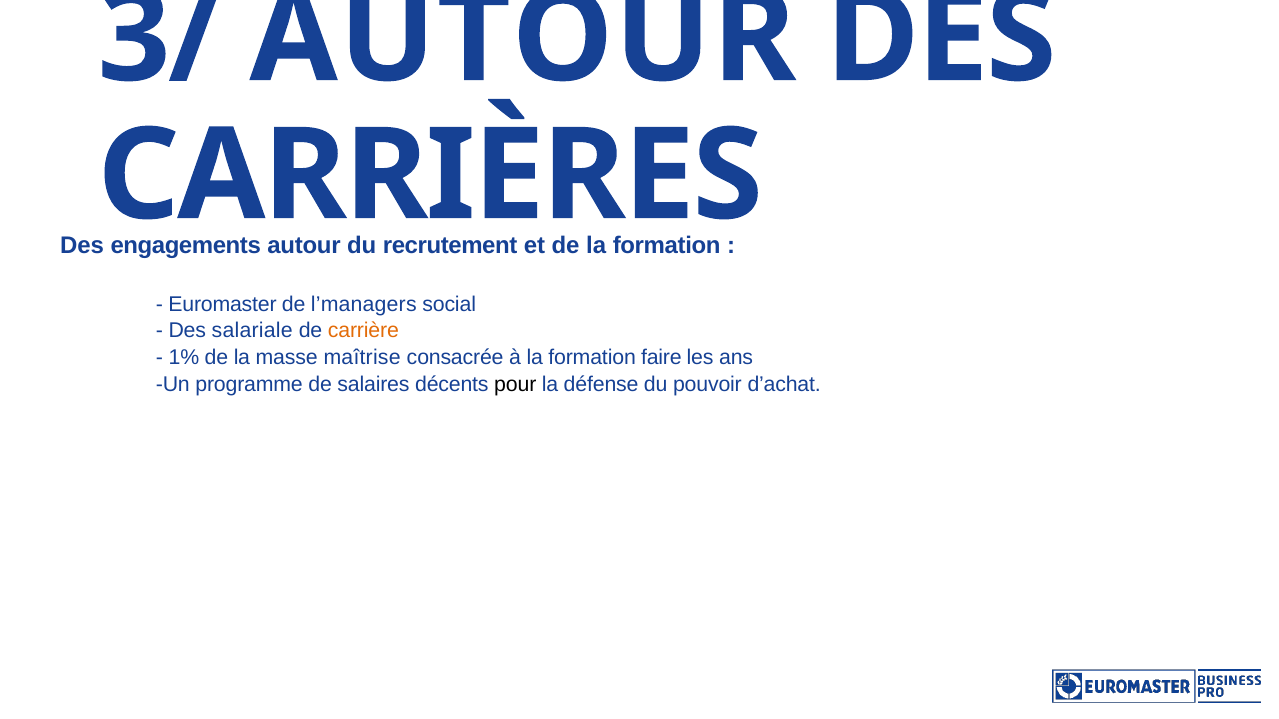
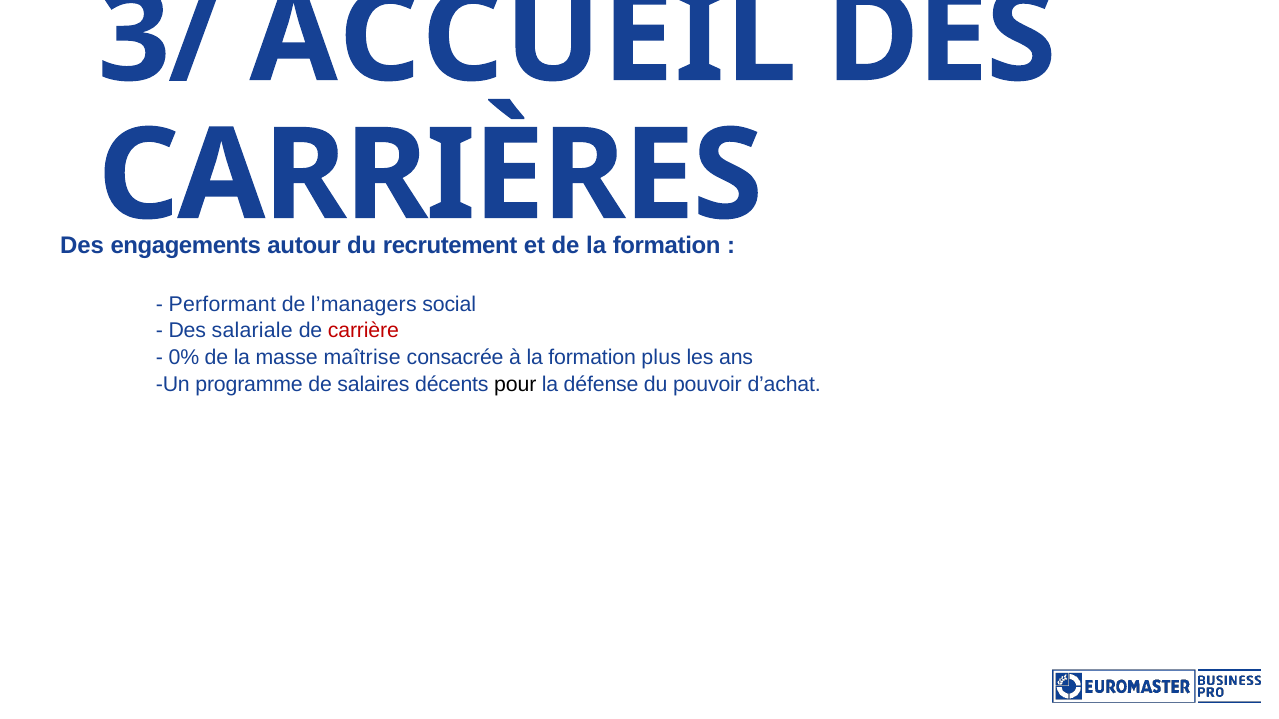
3/ AUTOUR: AUTOUR -> ACCUEIL (523, 38)
Euromaster: Euromaster -> Performant (222, 304)
carrière colour: orange -> red (363, 331)
1%: 1% -> 0% (184, 358)
faire: faire -> plus (661, 358)
